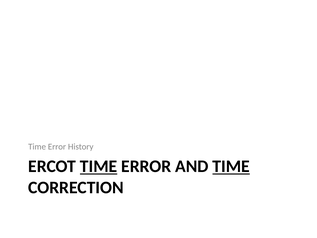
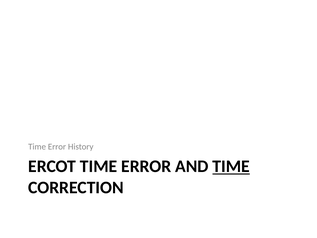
TIME underline: present -> none (99, 166)
